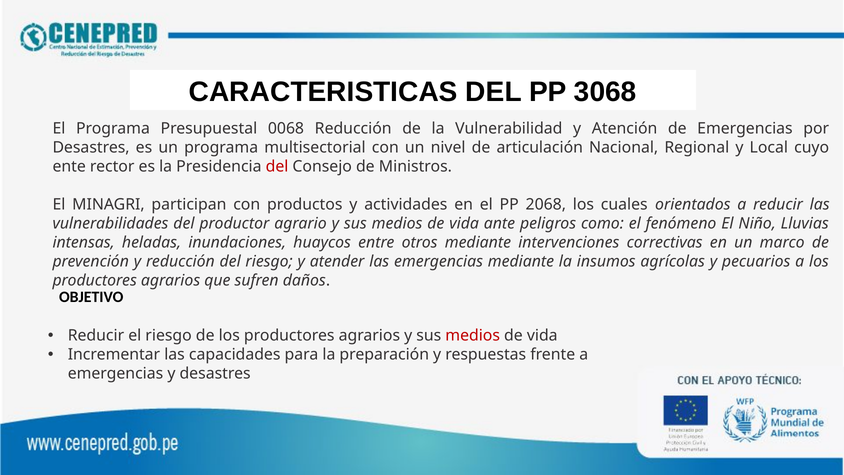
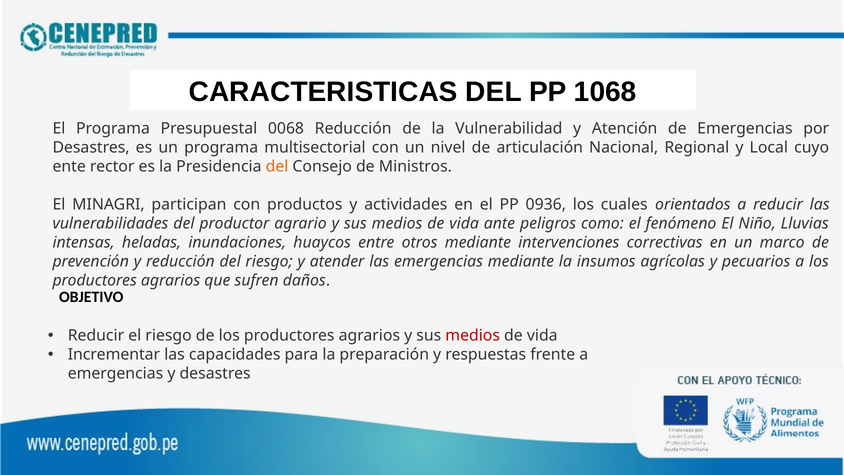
3068: 3068 -> 1068 (605, 92)
del colour: red -> orange (277, 167)
2068: 2068 -> 0936 (546, 205)
